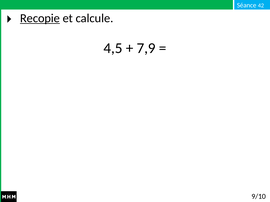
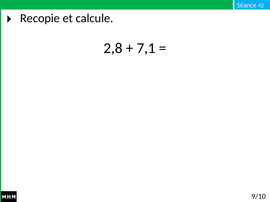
Recopie underline: present -> none (40, 18)
4,5: 4,5 -> 2,8 (113, 48)
7,9: 7,9 -> 7,1 (146, 48)
